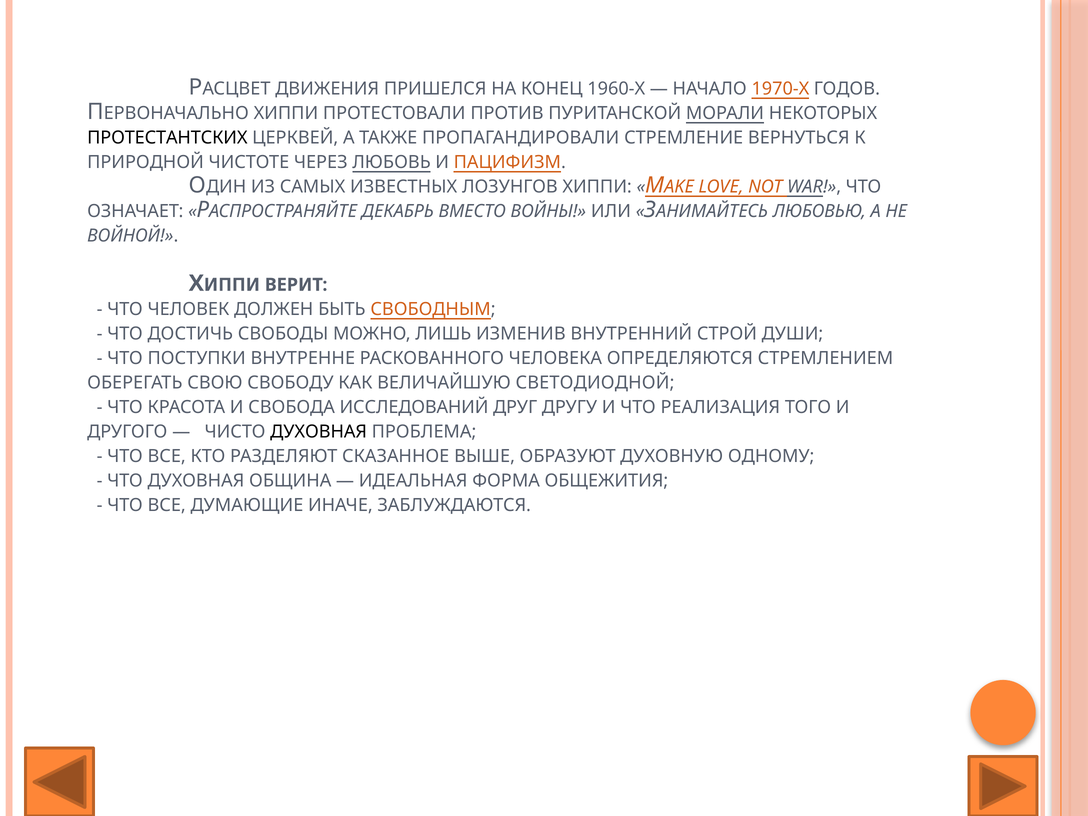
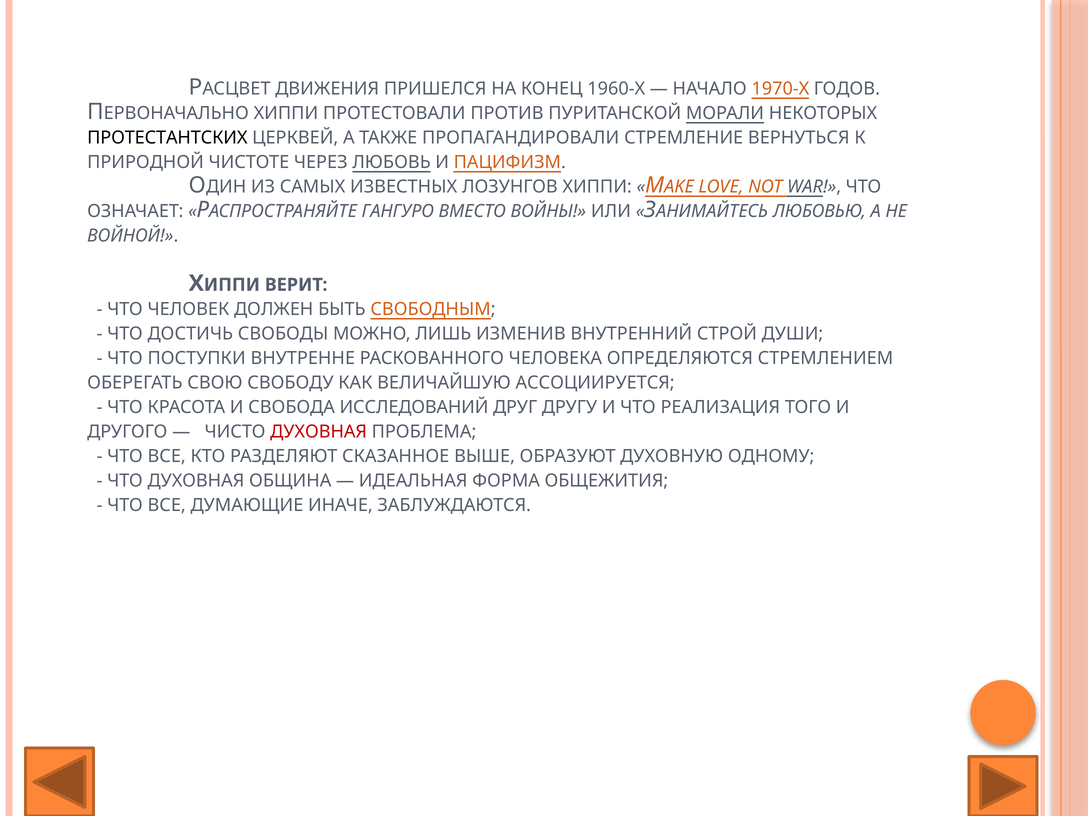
ДЕКАБРЬ: ДЕКАБРЬ -> ГАНГУРО (398, 211)
СВЕТОДИОДНОЙ: СВЕТОДИОДНОЙ -> АССОЦИИРУЕТСЯ (595, 383)
ДУХОВНАЯ colour: black -> red (319, 432)
